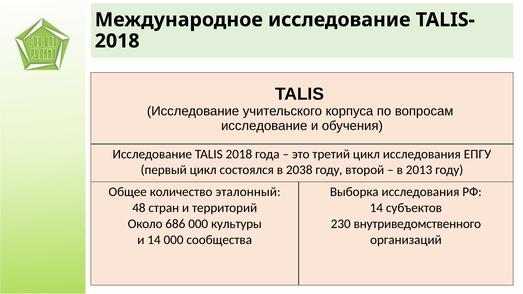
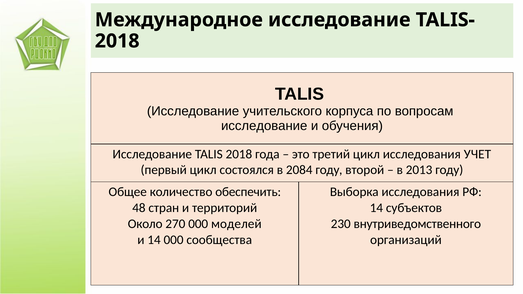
ЕПГУ: ЕПГУ -> УЧЕТ (477, 154)
2038: 2038 -> 2084 (299, 170)
эталонный: эталонный -> обеспечить (248, 192)
686: 686 -> 270 (175, 224)
культуры: культуры -> моделей (236, 224)
